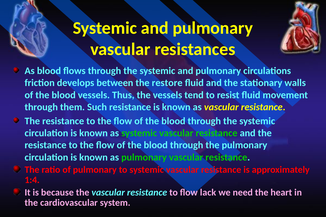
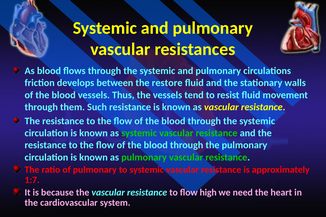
1:4: 1:4 -> 1:7 (32, 180)
lack: lack -> high (208, 193)
